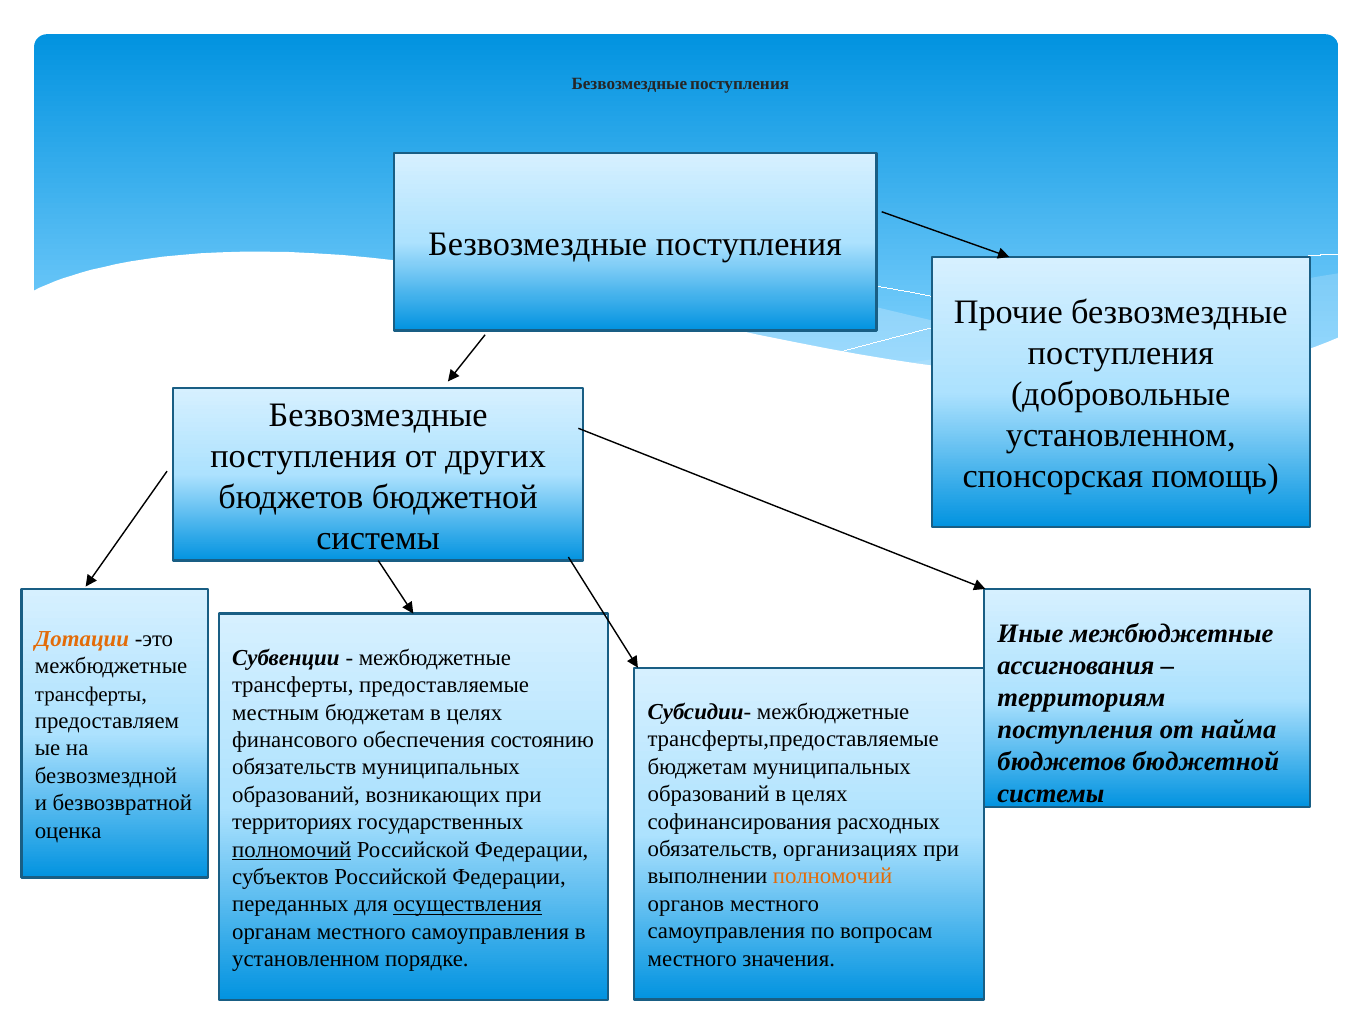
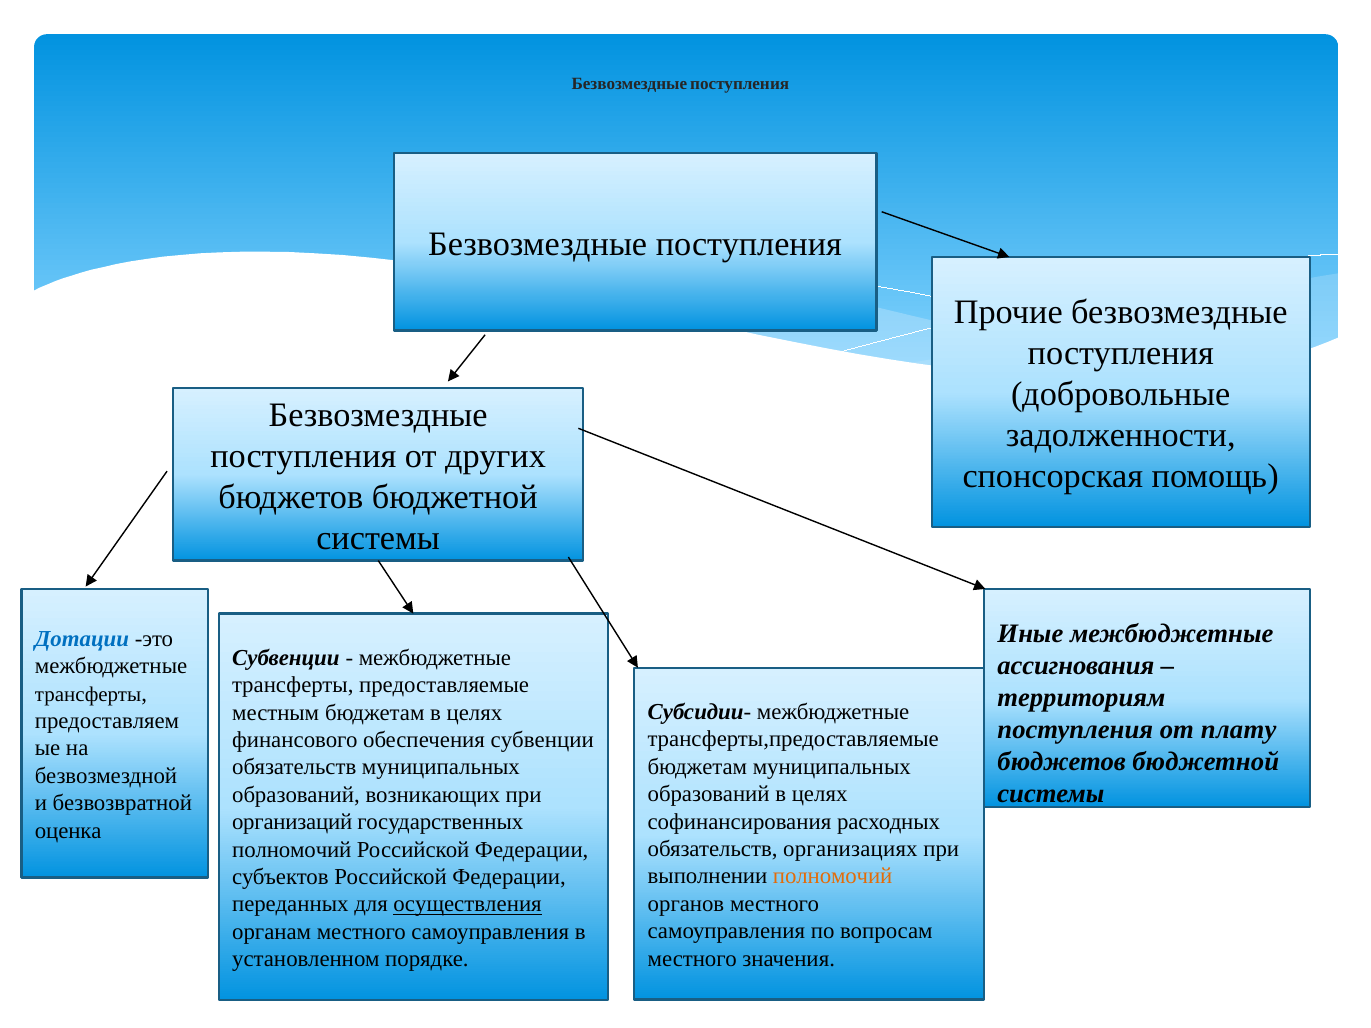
установленном: установленном -> задолженности (1121, 436)
Дотации colour: orange -> blue (82, 639)
найма: найма -> плату (1239, 730)
обеспечения состоянию: состоянию -> субвенции (542, 740)
территориях: территориях -> организаций (292, 822)
полномочий underline: present -> none (292, 850)
